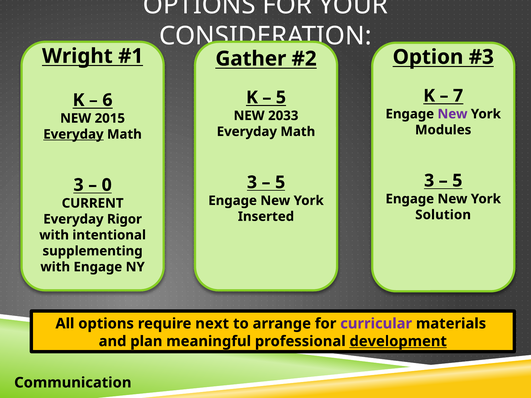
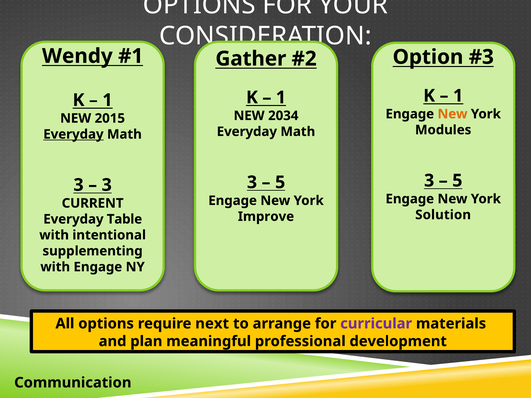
Wright: Wright -> Wendy (77, 56)
7: 7 -> 1 (458, 96)
5: 5 -> 1 (281, 97)
6: 6 -> 1 (107, 100)
New colour: purple -> orange (453, 114)
2033: 2033 -> 2034 (283, 116)
0: 0 -> 3 (107, 185)
Inserted: Inserted -> Improve (266, 217)
Rigor: Rigor -> Table (124, 219)
development underline: present -> none (398, 342)
